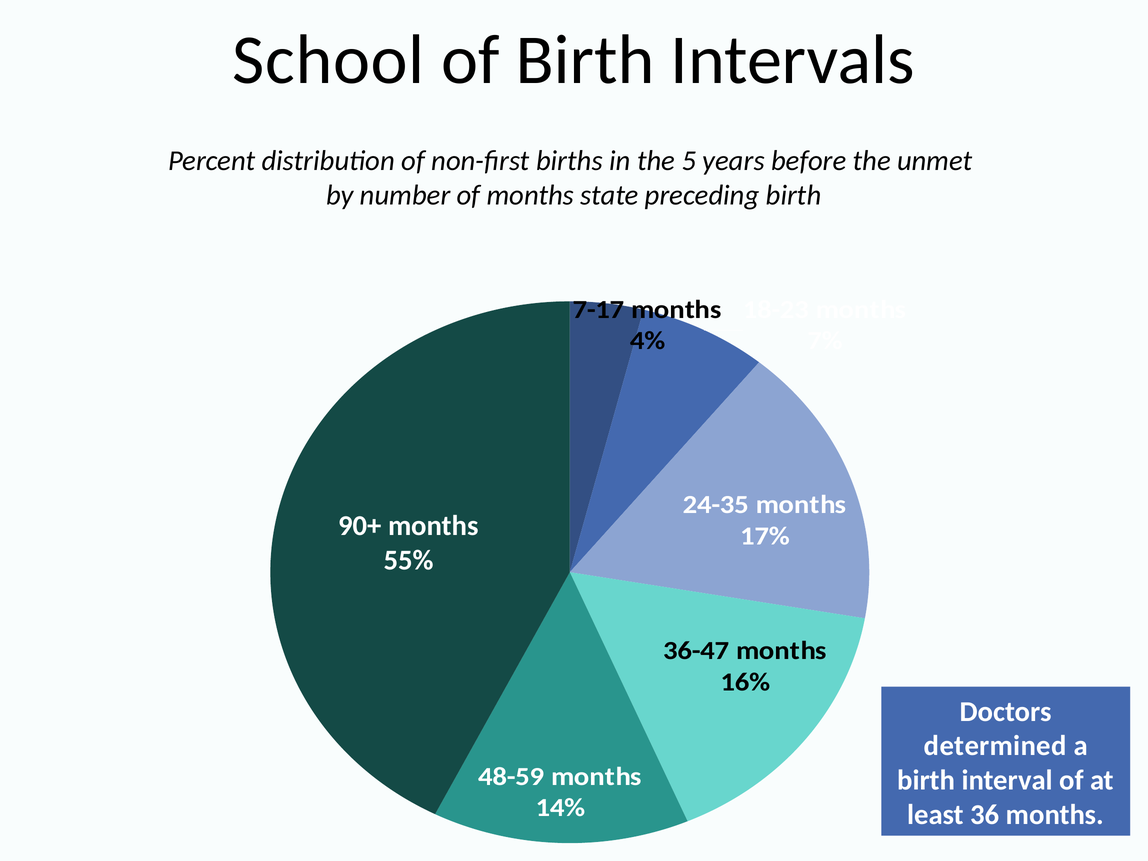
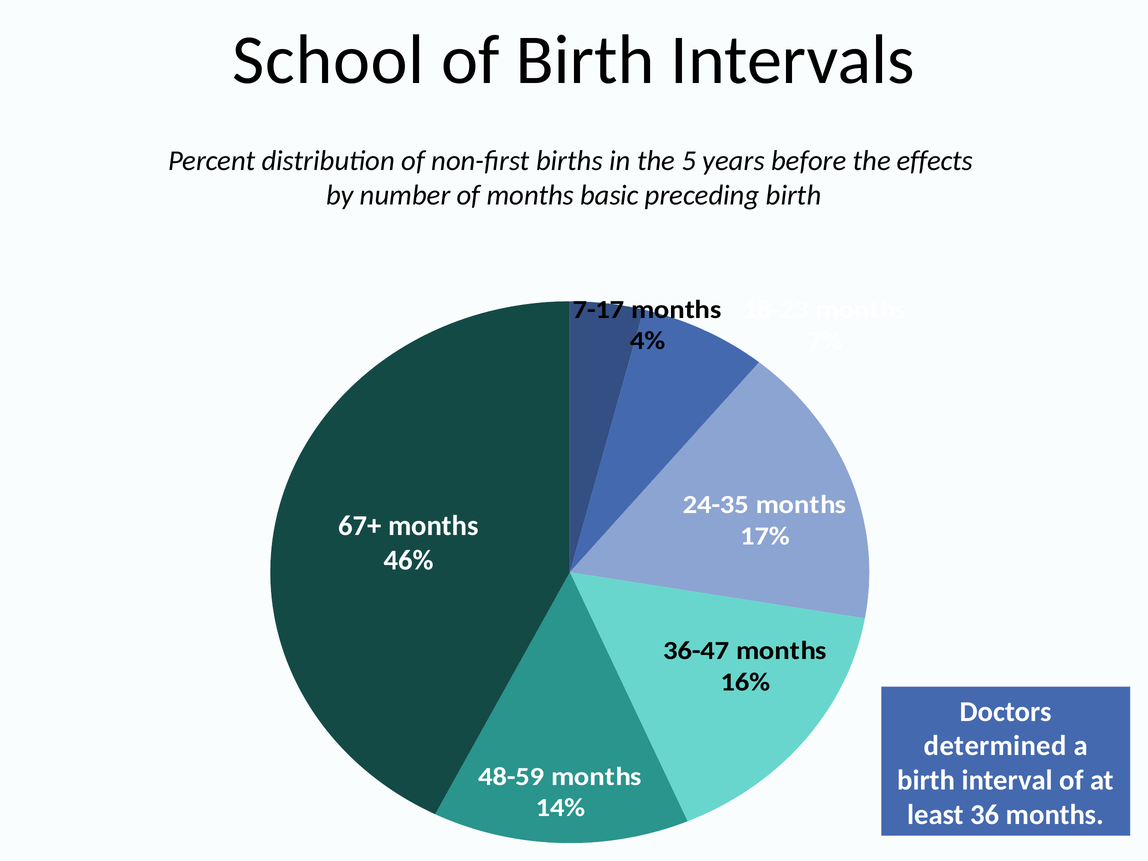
unmet: unmet -> effects (935, 161)
state: state -> basic (610, 195)
90+: 90+ -> 67+ (360, 526)
55%: 55% -> 46% (409, 560)
